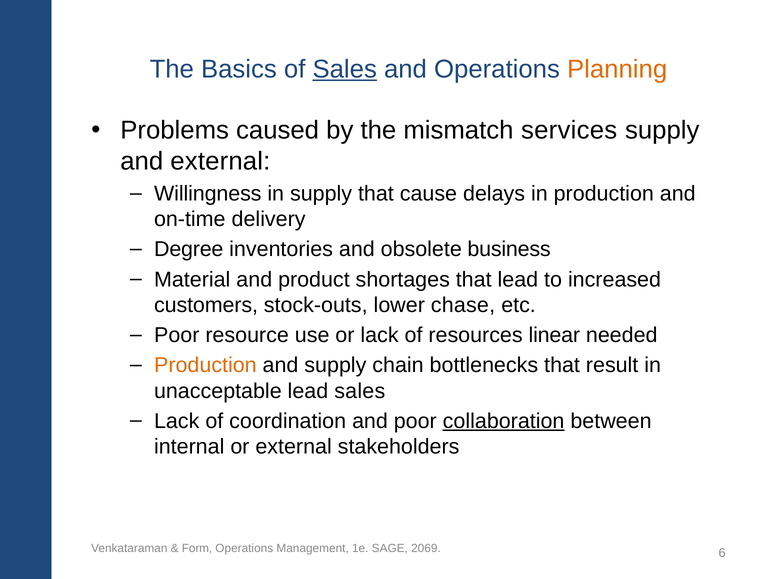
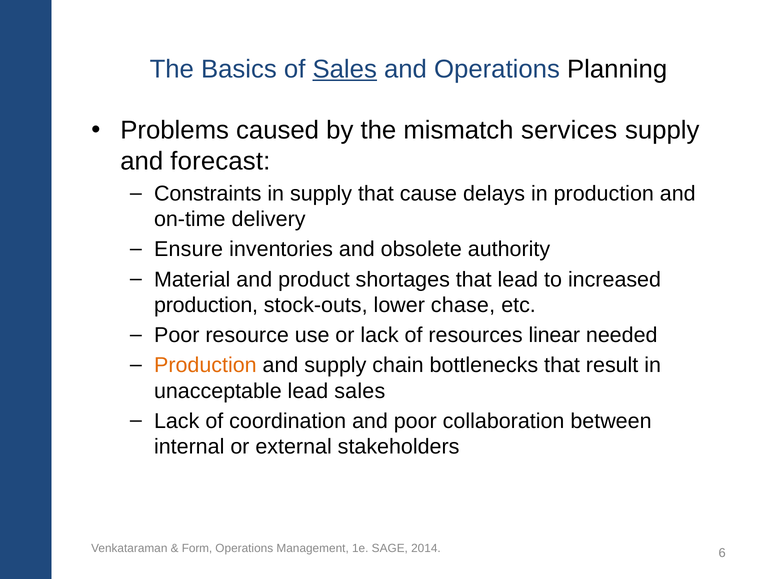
Planning colour: orange -> black (617, 69)
and external: external -> forecast (220, 161)
Willingness: Willingness -> Constraints (208, 194)
Degree: Degree -> Ensure (189, 249)
business: business -> authority (509, 249)
customers: customers -> production (206, 305)
collaboration underline: present -> none (504, 421)
2069: 2069 -> 2014 (426, 548)
